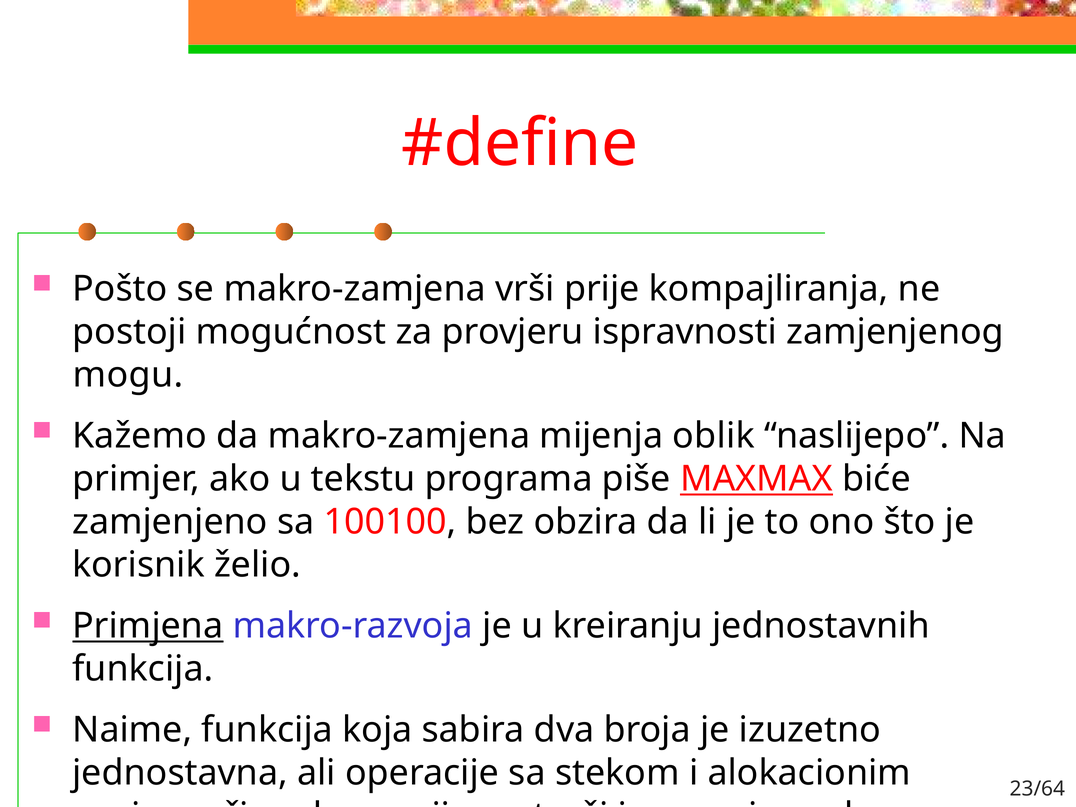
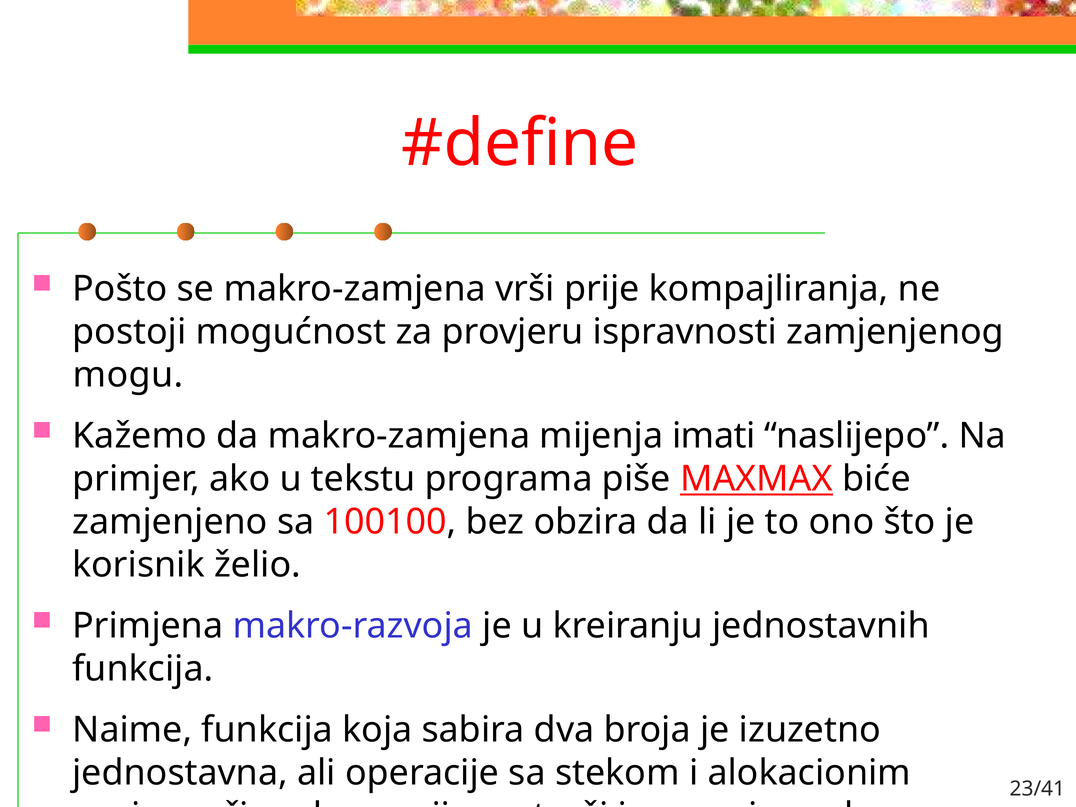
oblik: oblik -> imati (714, 436)
Primjena underline: present -> none (148, 626)
23/64: 23/64 -> 23/41 (1038, 789)
